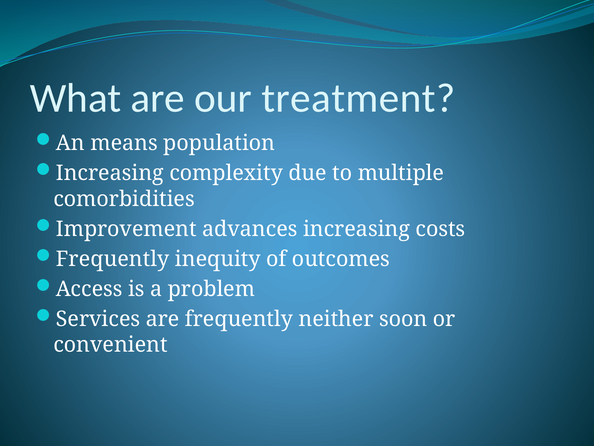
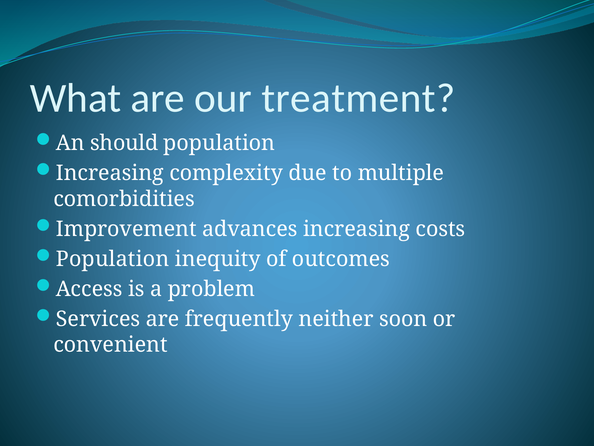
means: means -> should (124, 143)
Frequently: Frequently -> Population (113, 259)
